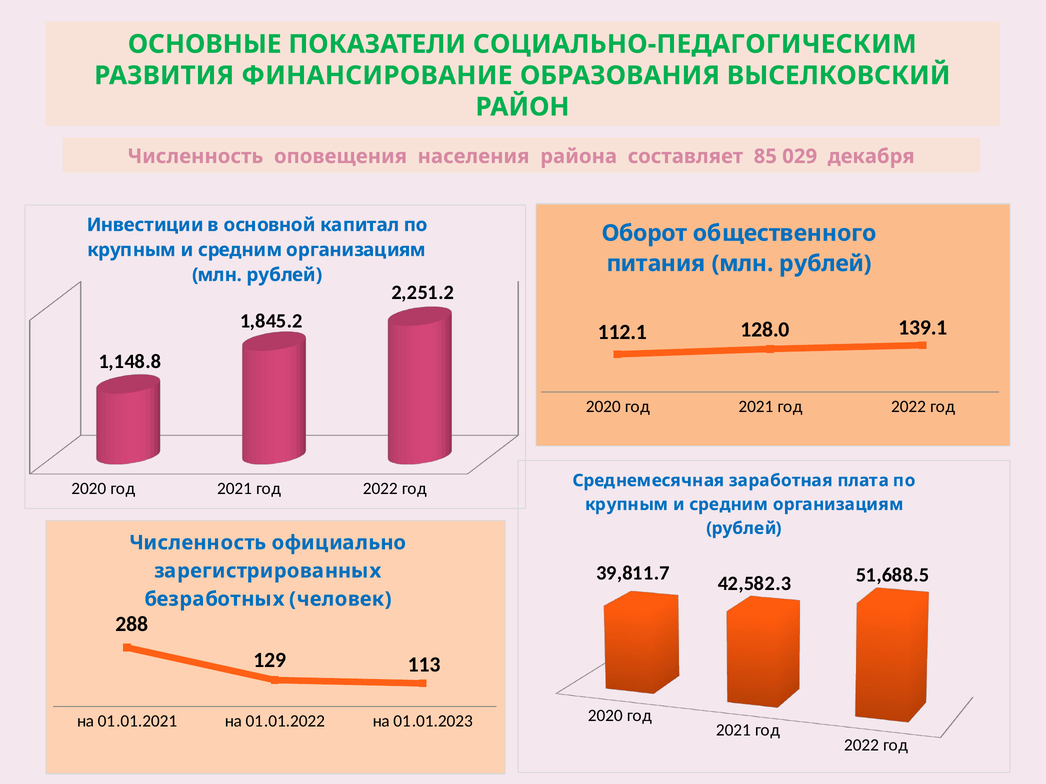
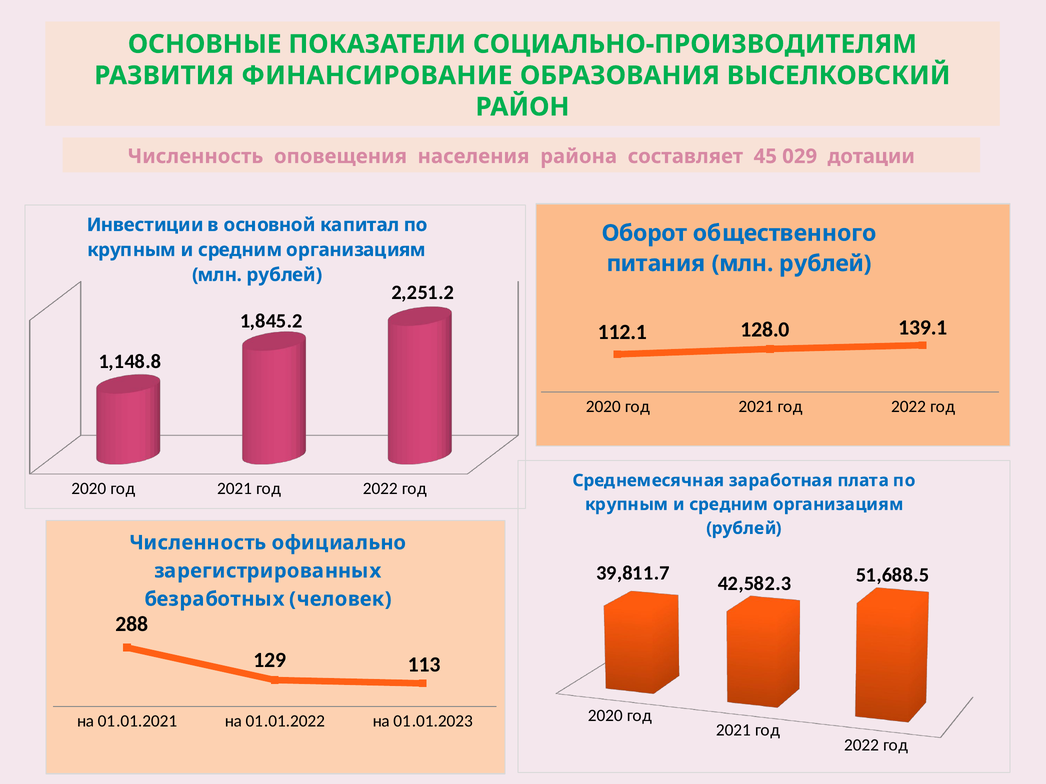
СОЦИАЛЬНО-ПЕДАГОГИЧЕСКИМ: СОЦИАЛЬНО-ПЕДАГОГИЧЕСКИМ -> СОЦИАЛЬНО-ПРОИЗВОДИТЕЛЯМ (695, 44)
85: 85 -> 45 (765, 156)
декабря: декабря -> дотации (871, 156)
